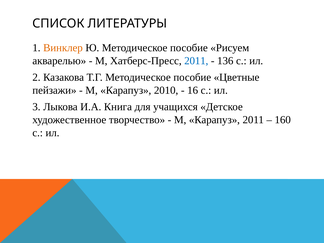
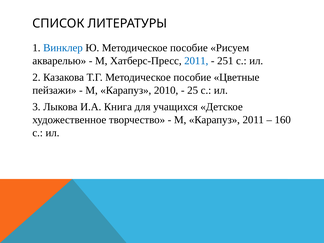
Винклер colour: orange -> blue (63, 48)
136: 136 -> 251 (225, 61)
16: 16 -> 25 (193, 90)
